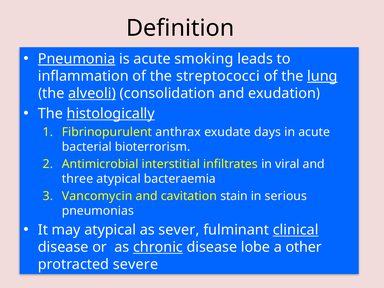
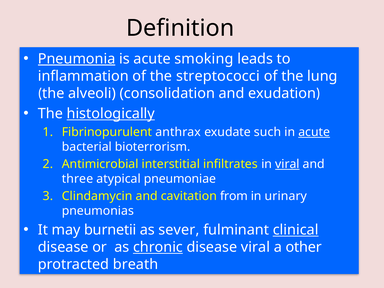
lung underline: present -> none (322, 76)
alveoli underline: present -> none (92, 93)
days: days -> such (268, 132)
acute underline: none -> present (314, 132)
viral underline: none -> present (287, 164)
bacteraemia: bacteraemia -> pneumoniae (180, 179)
Vancomycin: Vancomycin -> Clindamycin (97, 196)
stain: stain -> from (234, 196)
serious: serious -> urinary (286, 196)
may atypical: atypical -> burnetii (110, 230)
disease lobe: lobe -> viral (255, 247)
severe: severe -> breath (136, 264)
